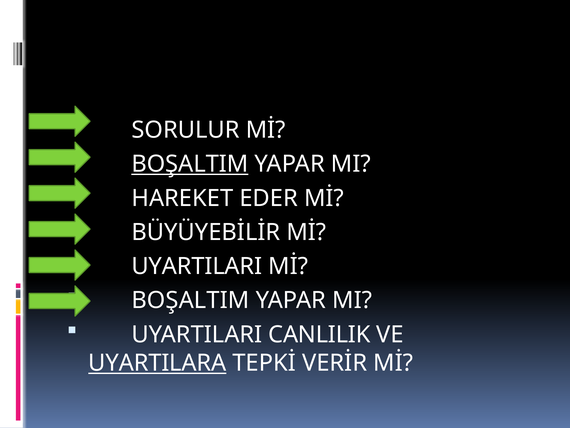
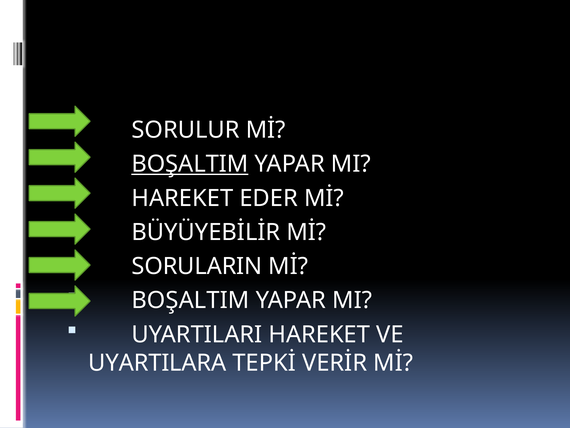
UYARTILARI: UYARTILARI -> SORULARIN (197, 266)
UYARTILARI CANLILIK: CANLILIK -> HAREKET (319, 334)
UYARTILARA underline: present -> none (157, 363)
